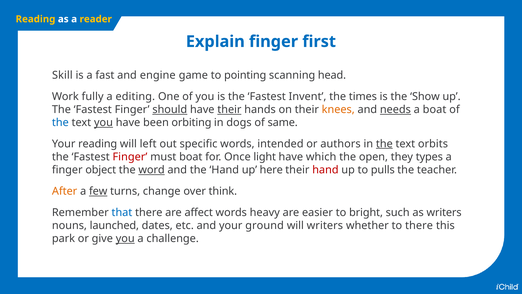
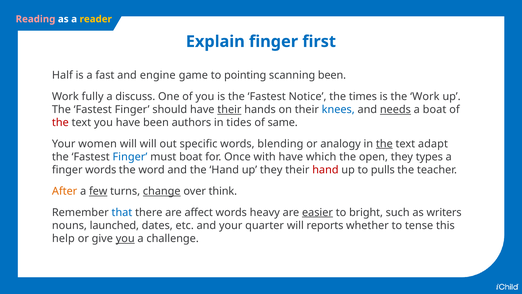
Reading colour: yellow -> pink (35, 19)
Skill: Skill -> Half (62, 75)
scanning head: head -> been (332, 75)
editing: editing -> discuss (135, 96)
Invent: Invent -> Notice (308, 96)
the Show: Show -> Work (425, 96)
should underline: present -> none (170, 109)
knees colour: orange -> blue (338, 109)
the colour: blue -> red (60, 122)
you underline: present -> none (103, 122)
orbiting: orbiting -> authors (191, 122)
dogs: dogs -> tides (239, 122)
Your reading: reading -> women (98, 144)
will left: left -> will (148, 144)
intended: intended -> blending (280, 144)
authors: authors -> analogy (341, 144)
orbits: orbits -> adapt (433, 144)
Finger colour: red -> blue (130, 157)
light: light -> with (265, 157)
finger object: object -> words (101, 170)
word underline: present -> none (152, 170)
up here: here -> they (271, 170)
change underline: none -> present (162, 191)
easier underline: none -> present (317, 212)
ground: ground -> quarter (265, 225)
will writers: writers -> reports (325, 225)
to there: there -> tense (419, 225)
park: park -> help (63, 238)
